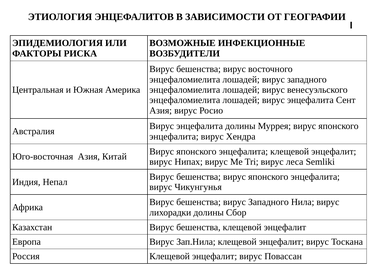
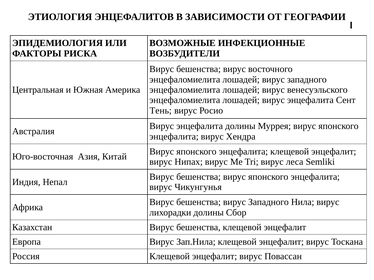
Азия: Азия -> Тень (161, 111)
